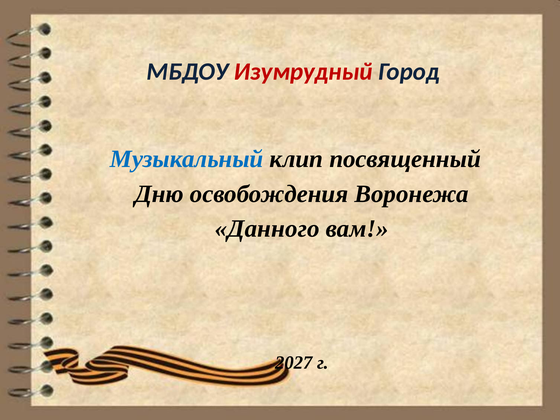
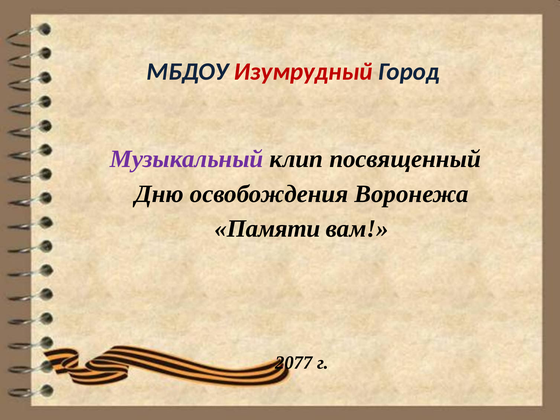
Музыкальный colour: blue -> purple (187, 159)
Данного: Данного -> Памяти (267, 229)
2027: 2027 -> 2077 (294, 363)
